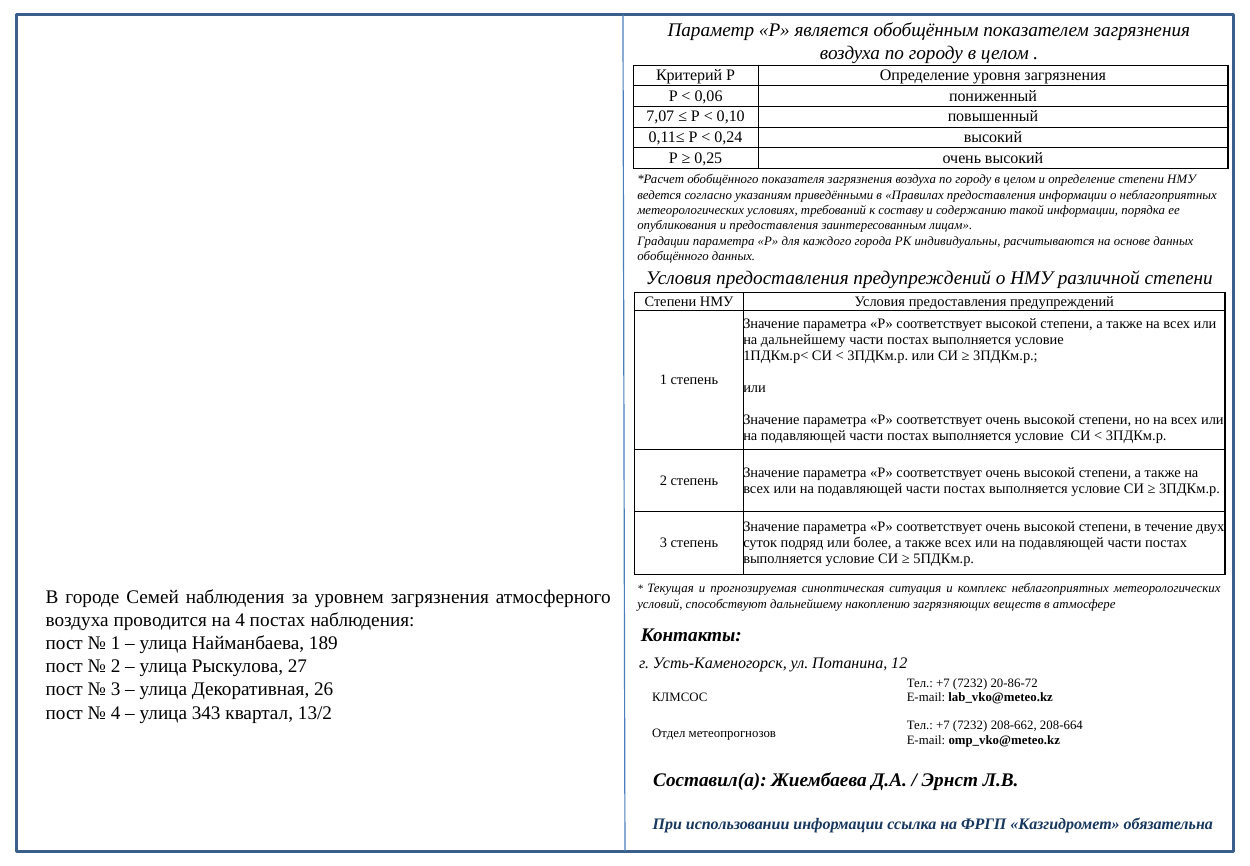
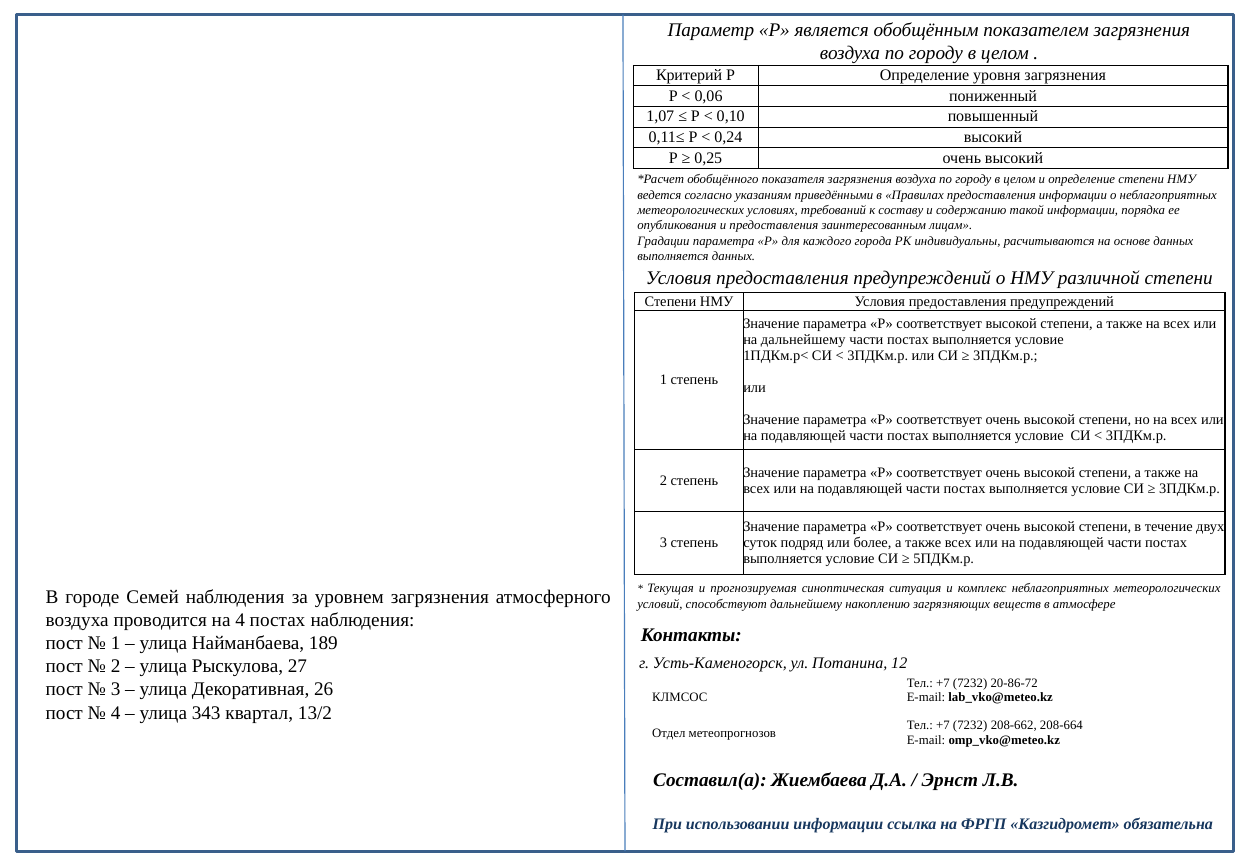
7,07: 7,07 -> 1,07 (660, 116)
обобщённого: обобщённого -> выполняется (673, 256)
